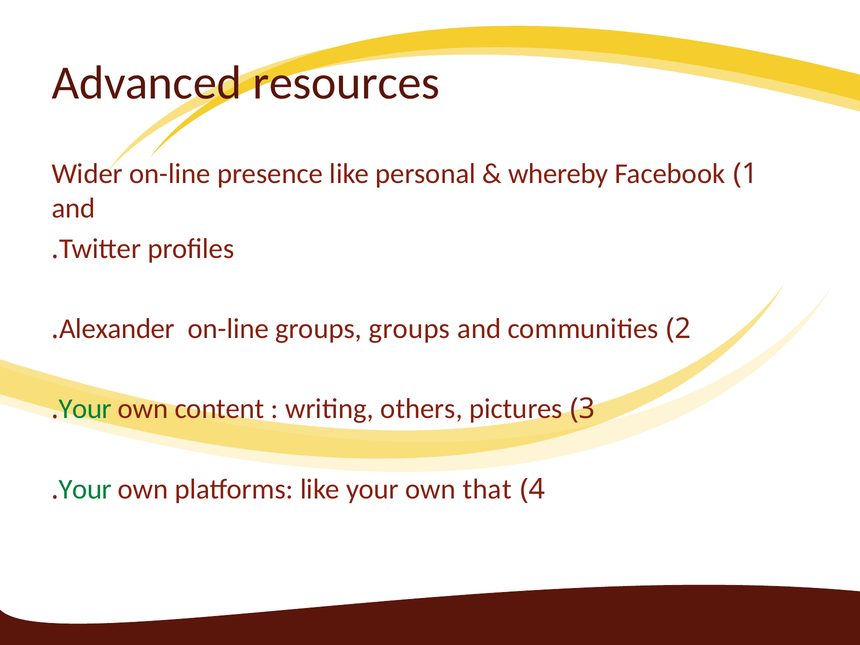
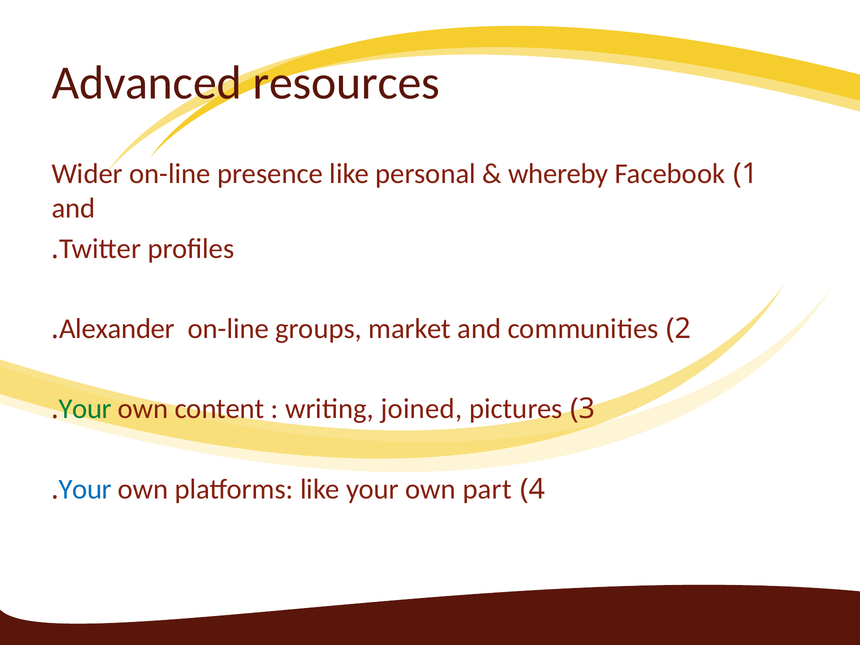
groups groups: groups -> market (410, 329)
others: others -> joined (421, 409)
Your colour: green -> blue (85, 489)
that: that -> part (487, 489)
